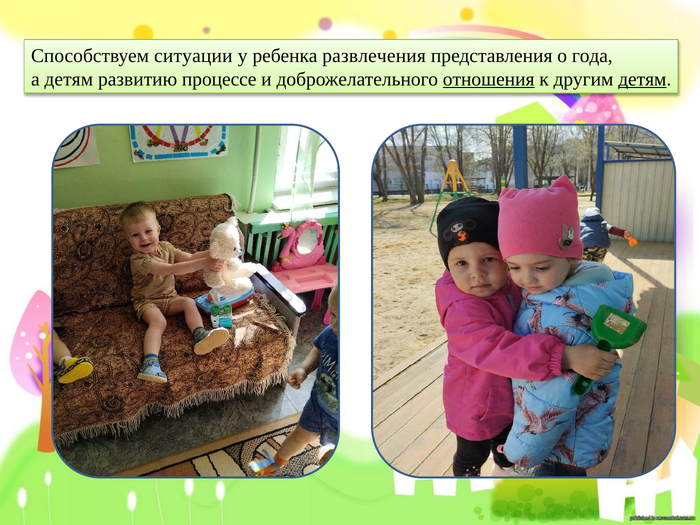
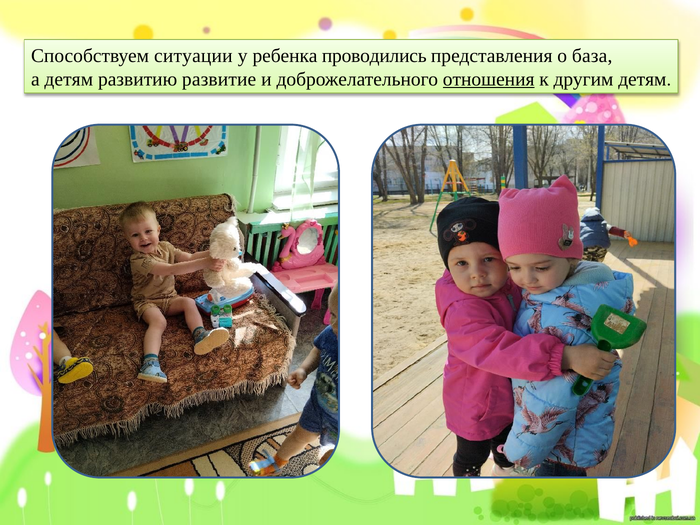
развлечения: развлечения -> проводились (374, 56)
года: года -> база (592, 56)
процессе: процессе -> развитие (219, 79)
детям underline: present -> none (642, 79)
